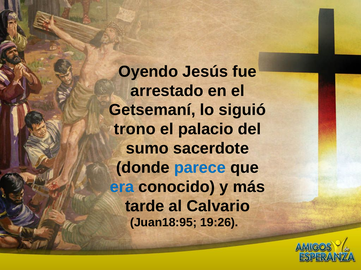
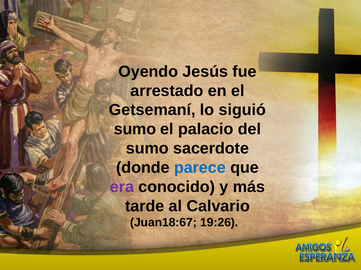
trono: trono -> sumo (135, 130)
era colour: blue -> purple (122, 187)
Juan18:95: Juan18:95 -> Juan18:67 (163, 223)
